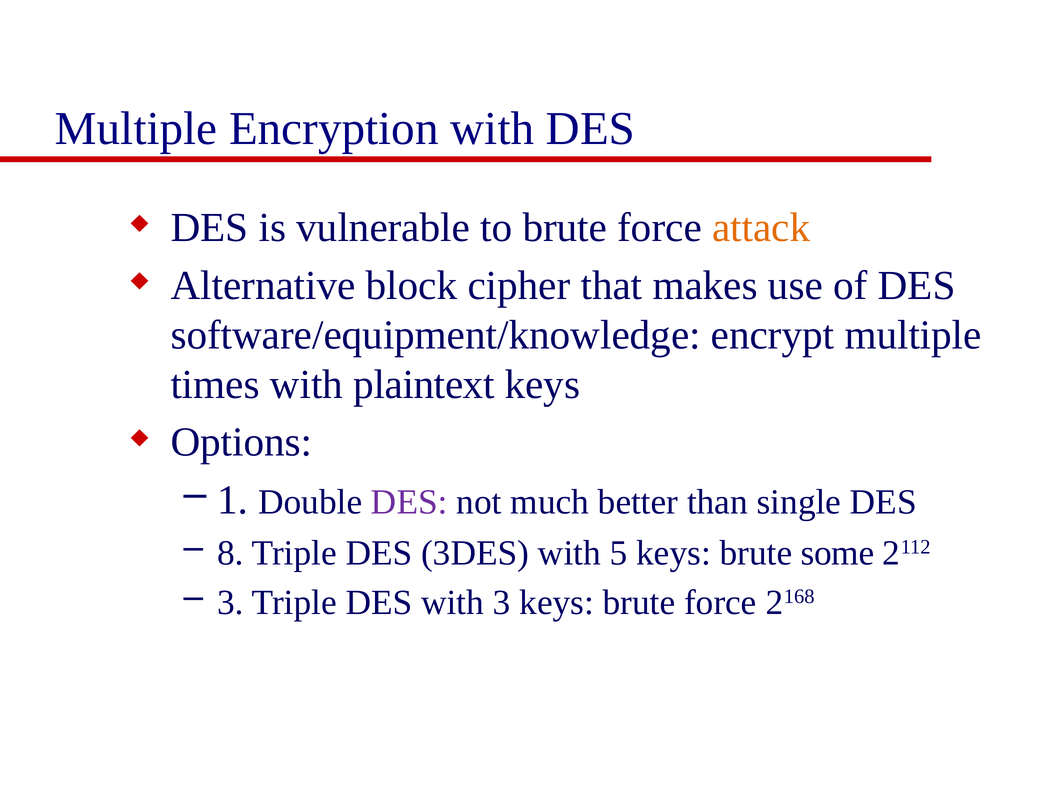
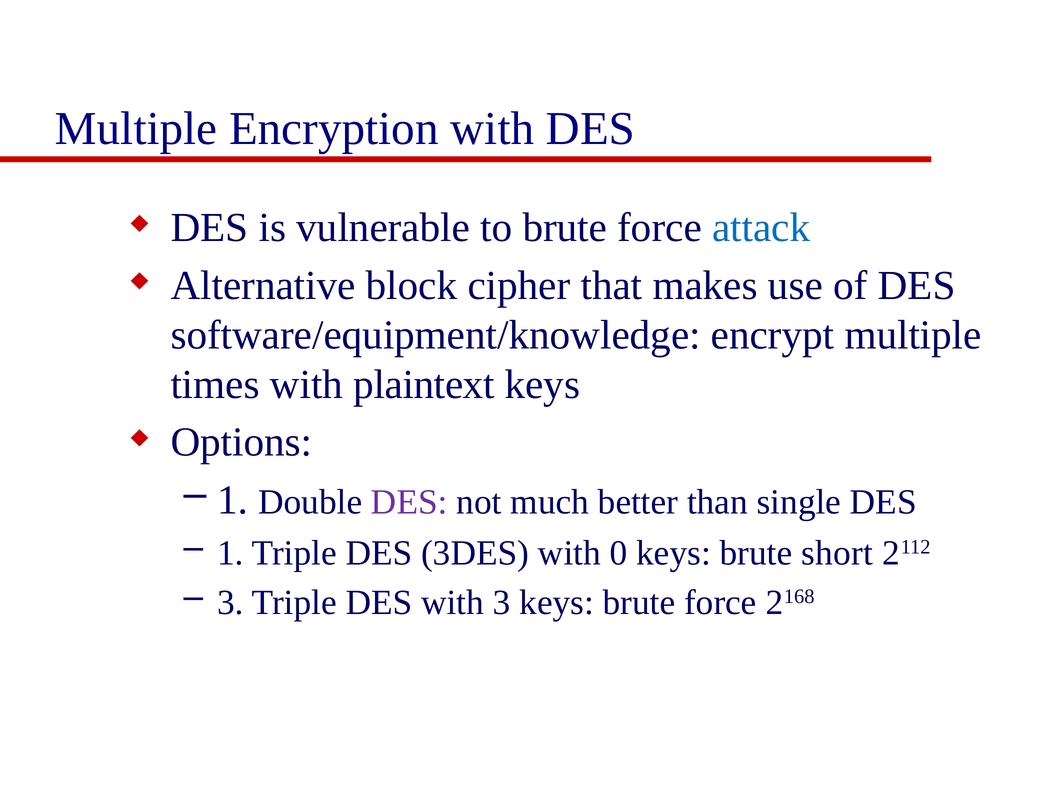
attack colour: orange -> blue (761, 228)
8: 8 -> 1 (230, 553)
5: 5 -> 0 (618, 553)
some: some -> short (837, 553)
